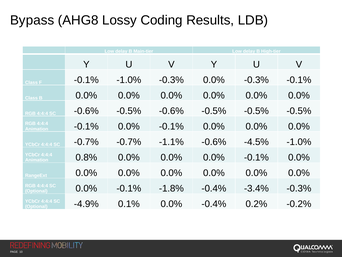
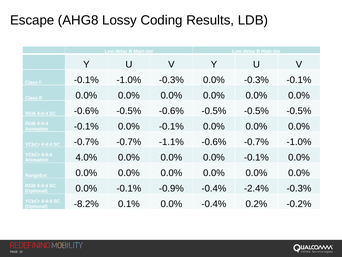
Bypass: Bypass -> Escape (32, 20)
-0.6% -4.5%: -4.5% -> -0.7% (256, 142)
0.8%: 0.8% -> 4.0% (86, 157)
-1.8%: -1.8% -> -0.9% (171, 188)
-3.4%: -3.4% -> -2.4% (256, 188)
-4.9%: -4.9% -> -8.2% (86, 204)
